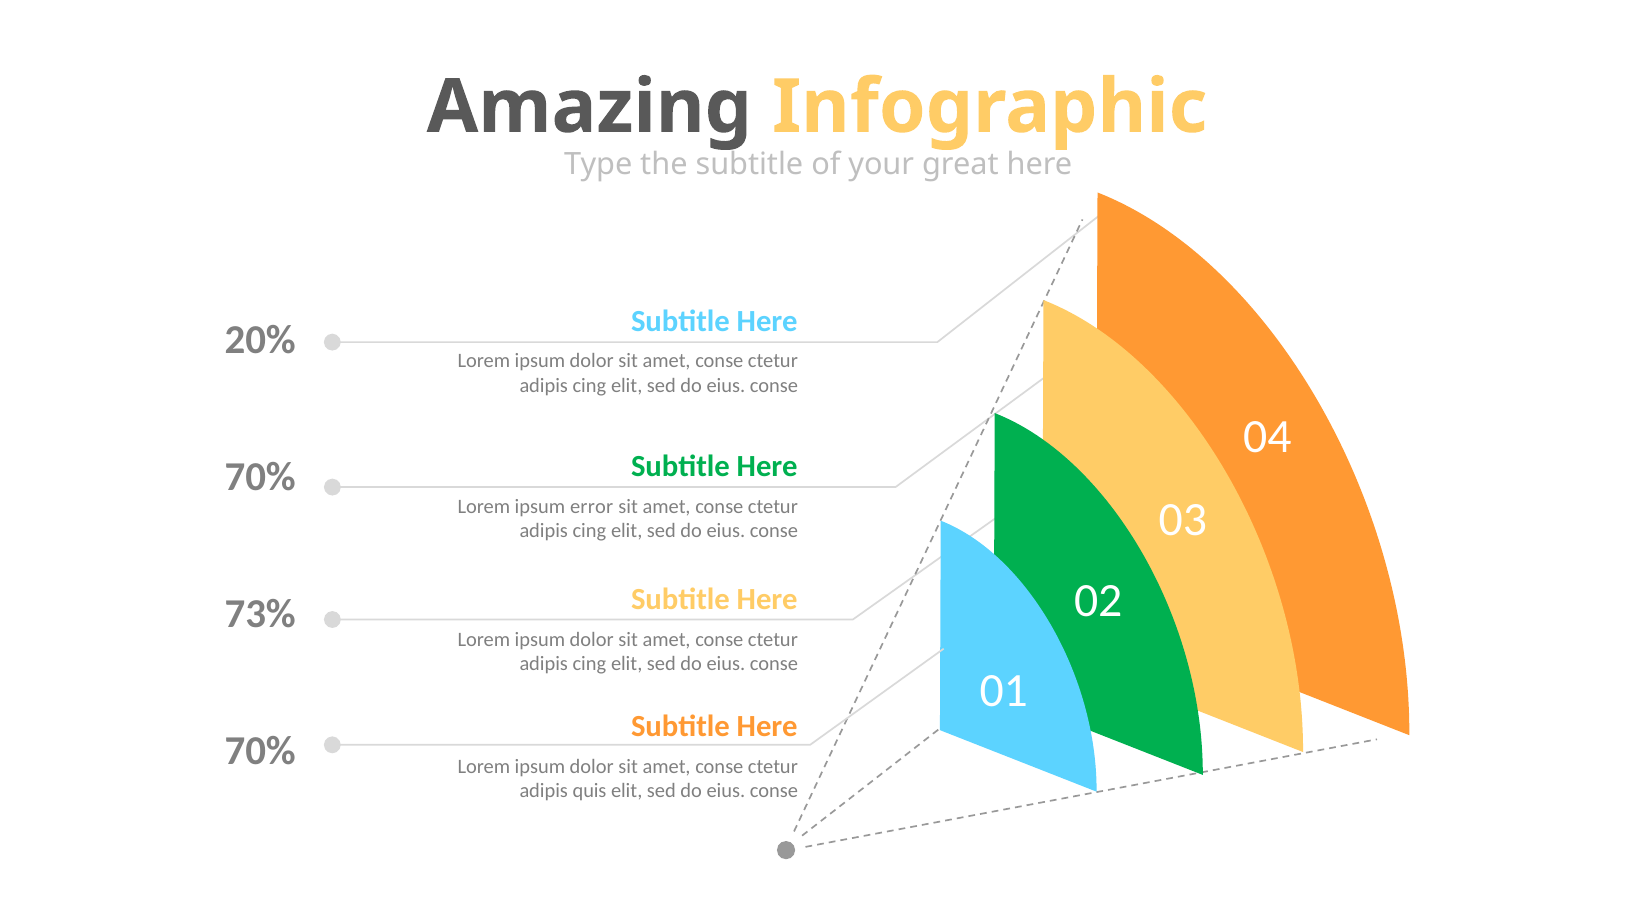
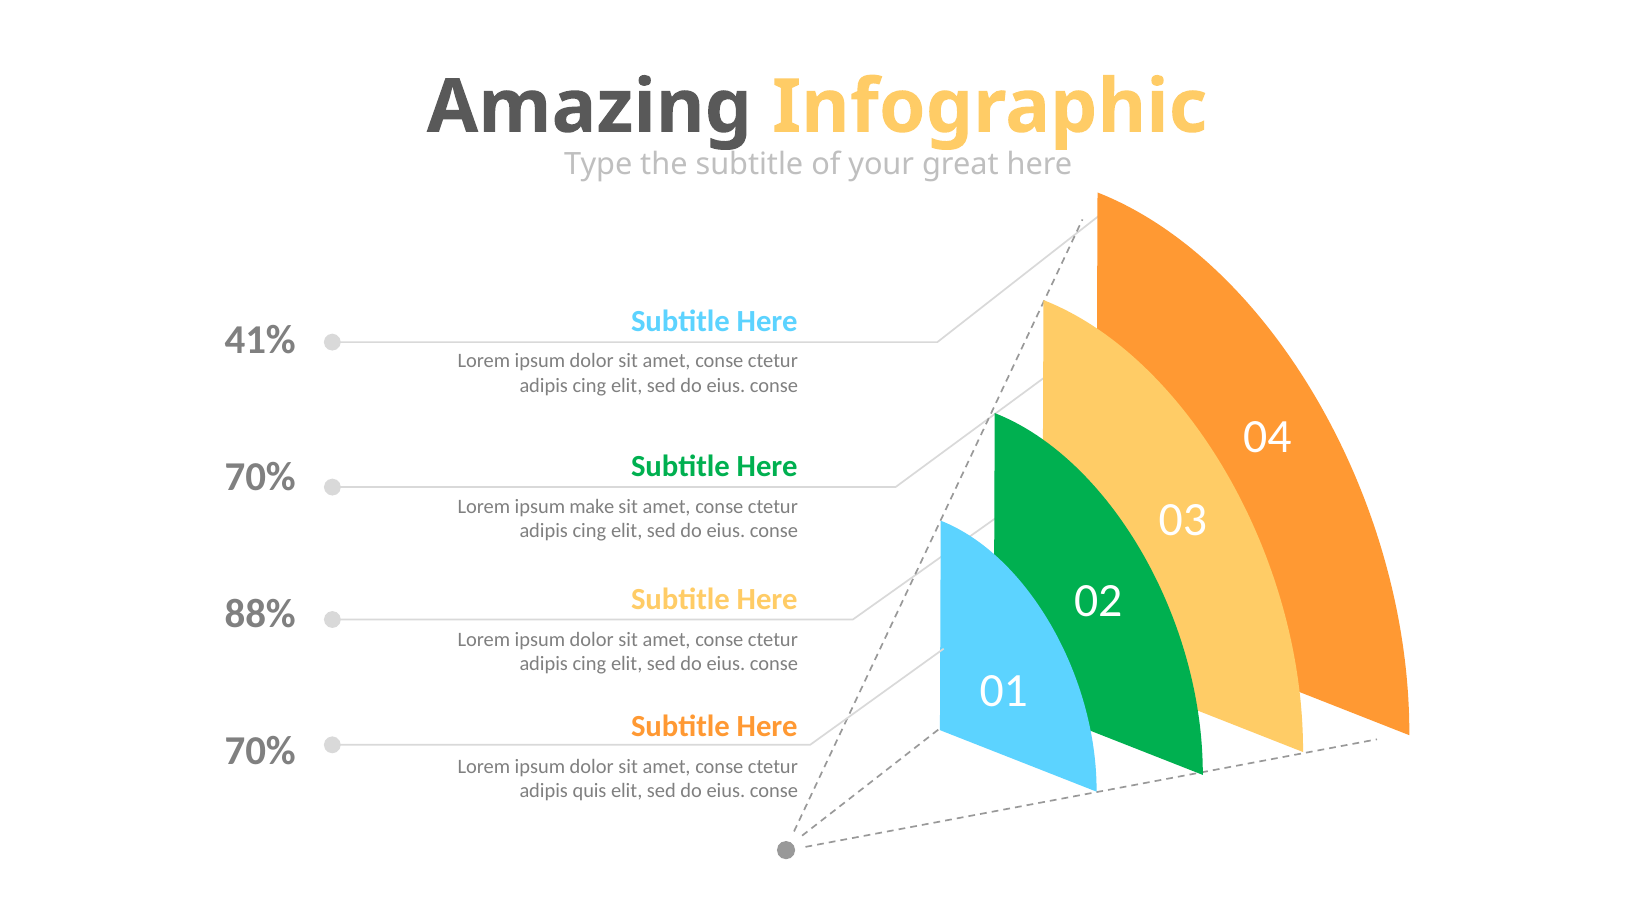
20%: 20% -> 41% (260, 340)
error: error -> make (592, 506)
73%: 73% -> 88% (260, 614)
